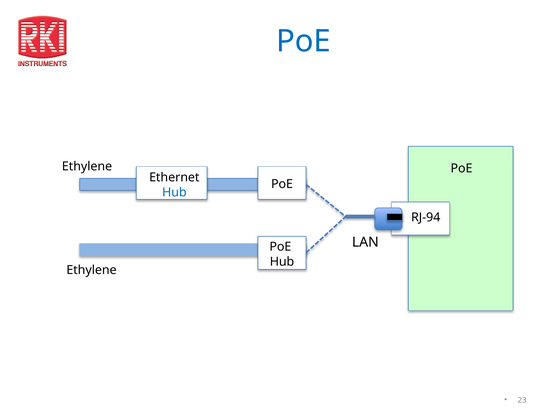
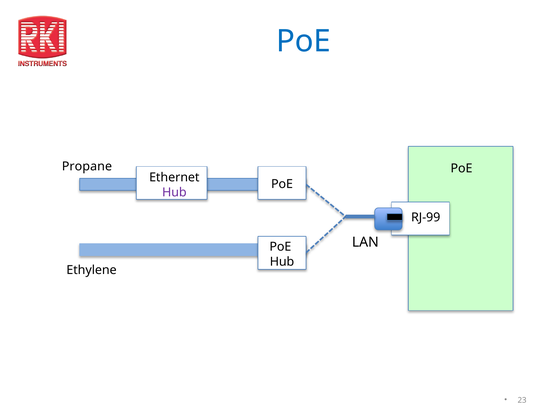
Ethylene: Ethylene -> Propane (87, 166)
Hub colour: blue -> purple (174, 192)
RJ-94: RJ-94 -> RJ-99 (426, 217)
